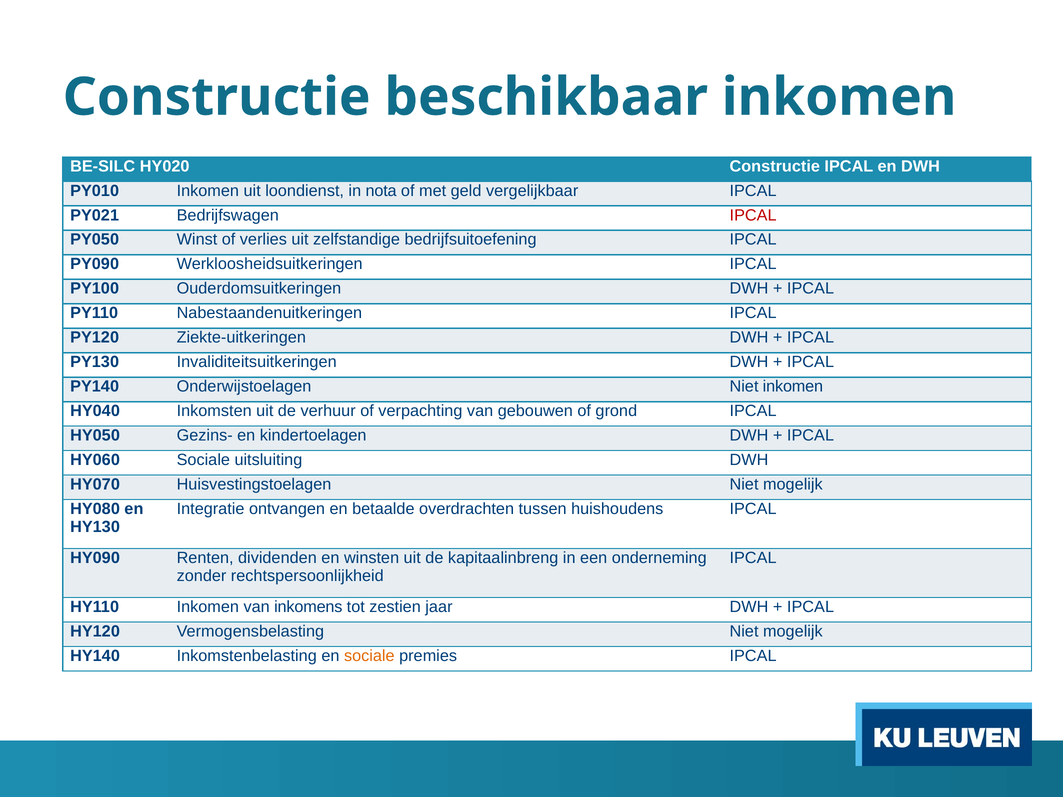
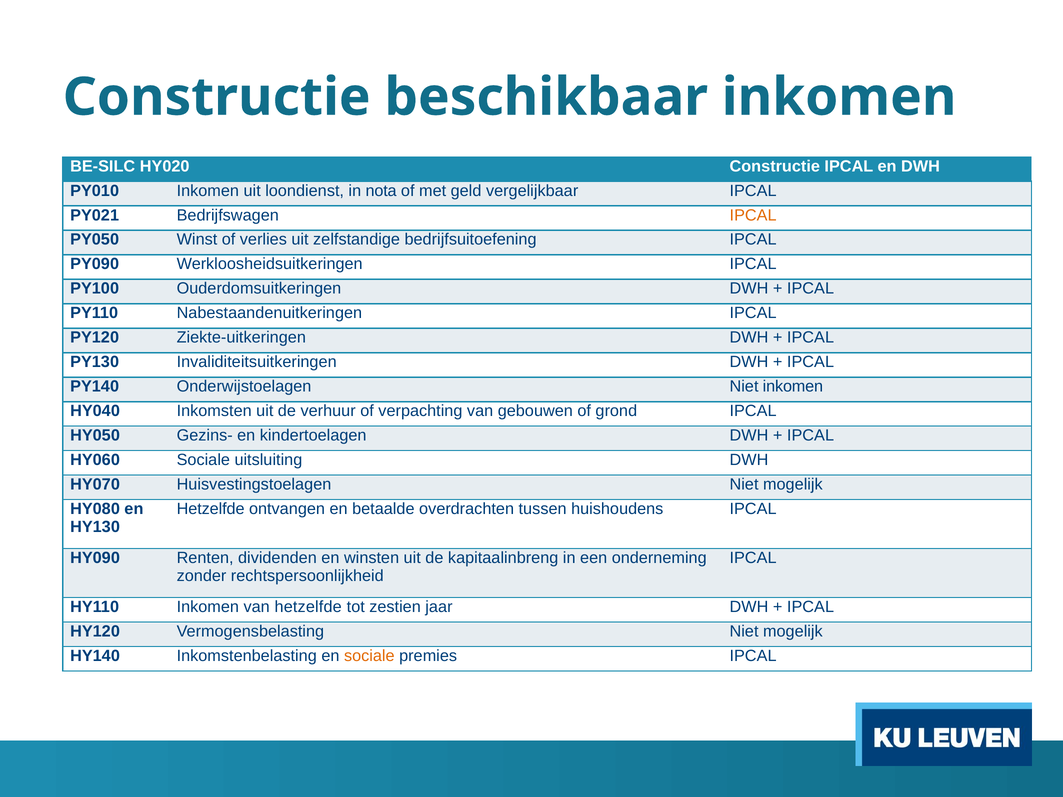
IPCAL colour: red -> orange (753, 215)
Integratie: Integratie -> Hetzelfde (211, 509)
van inkomens: inkomens -> hetzelfde (308, 607)
